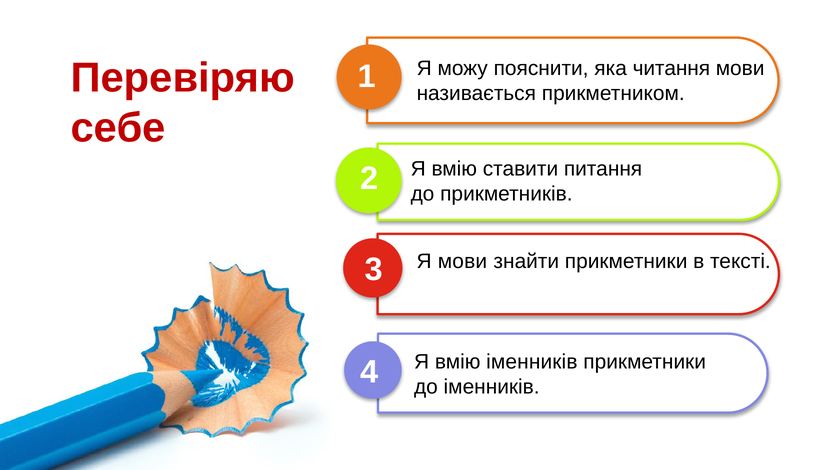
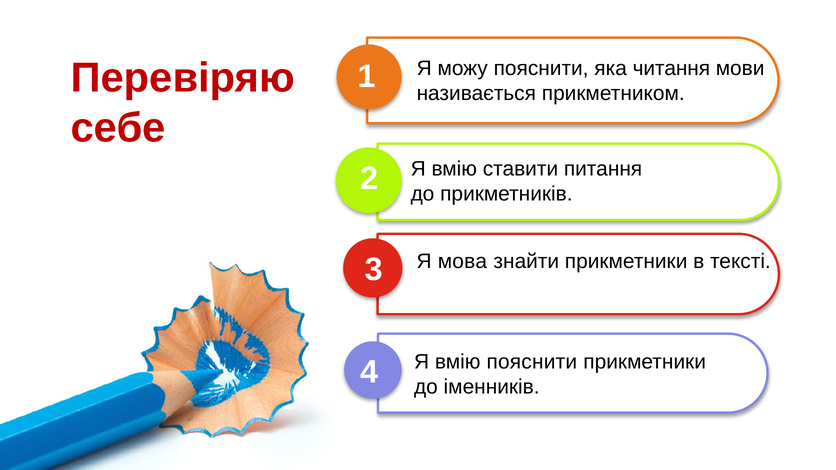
Я мови: мови -> мова (462, 261)
вмію іменників: іменників -> пояснити (532, 362)
